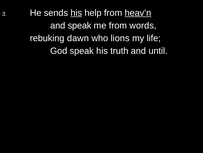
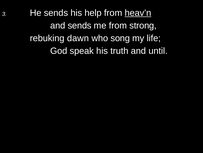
his underline: present -> none (76, 13)
and speak: speak -> sends (80, 25)
words: words -> strong (143, 25)
lions: lions -> song (120, 38)
